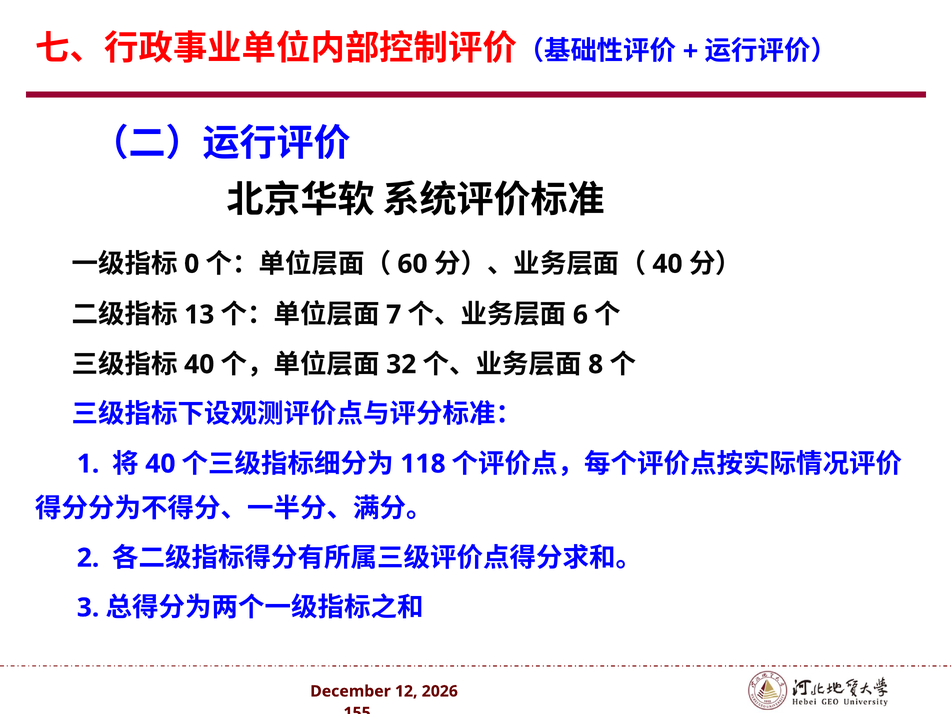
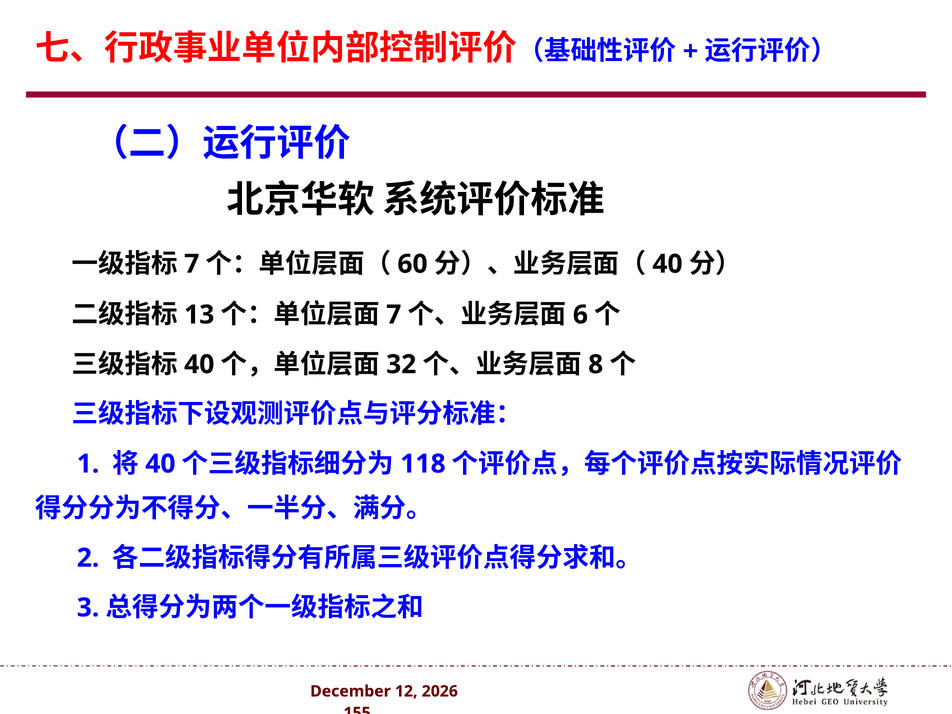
0: 0 -> 7 (192, 264)
